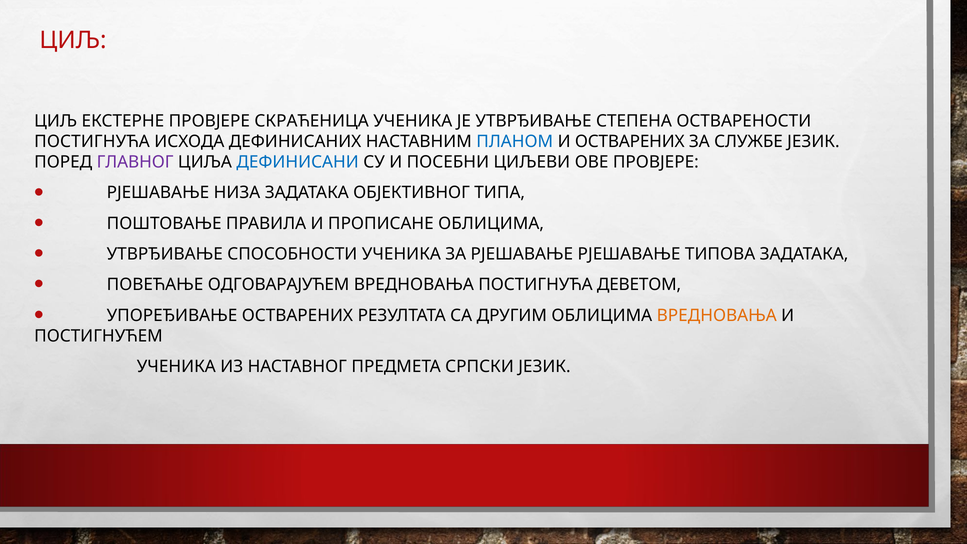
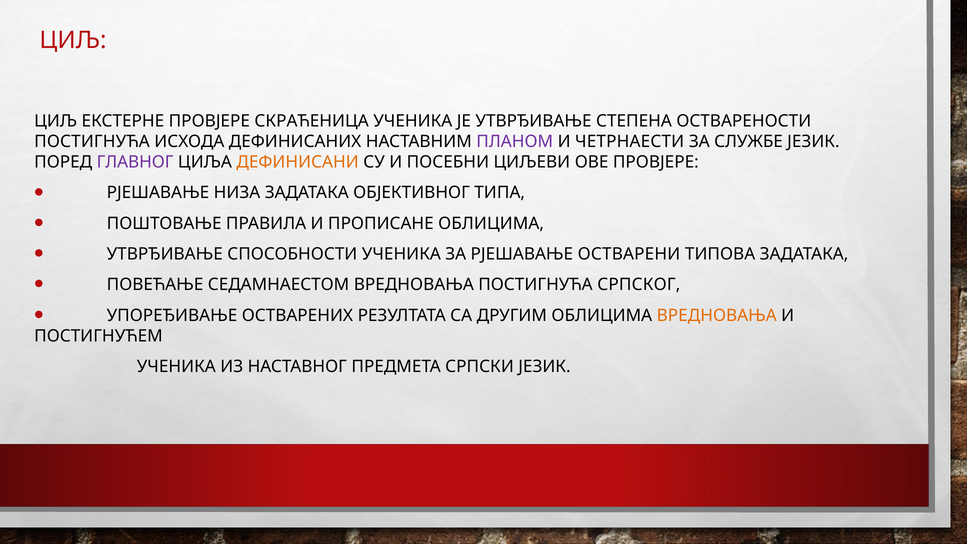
ПЛАНОМ colour: blue -> purple (515, 142)
И ОСТВАРЕНИХ: ОСТВАРЕНИХ -> ЧЕТРНАЕСТИ (630, 142)
ДЕФИНИСАНИ colour: blue -> orange (298, 162)
РЈЕШАВАЊЕ РЈЕШАВАЊЕ: РЈЕШАВАЊЕ -> ОСТВАРЕНИ (629, 254)
ОДГОВАРАЈУЋЕМ: ОДГОВАРАЈУЋЕМ -> СЕДАМНАЕСТОМ (279, 285)
ДЕВЕТОМ: ДЕВЕТОМ -> СРПСКОГ (639, 285)
